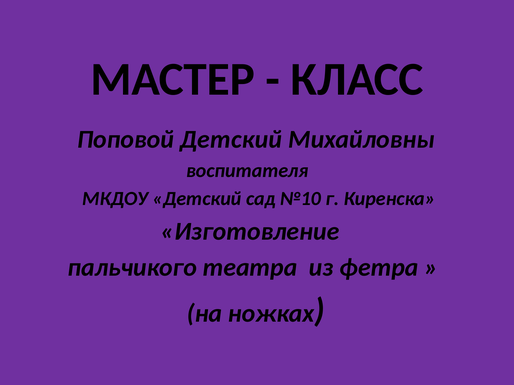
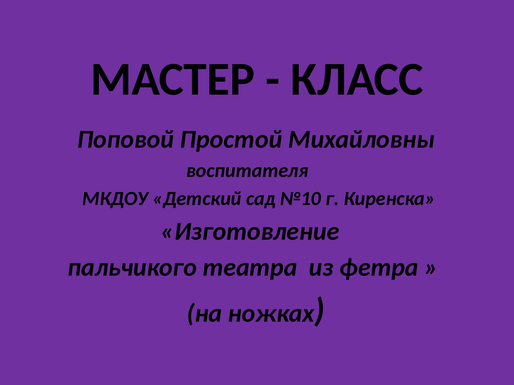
Поповой Детский: Детский -> Простой (231, 140)
